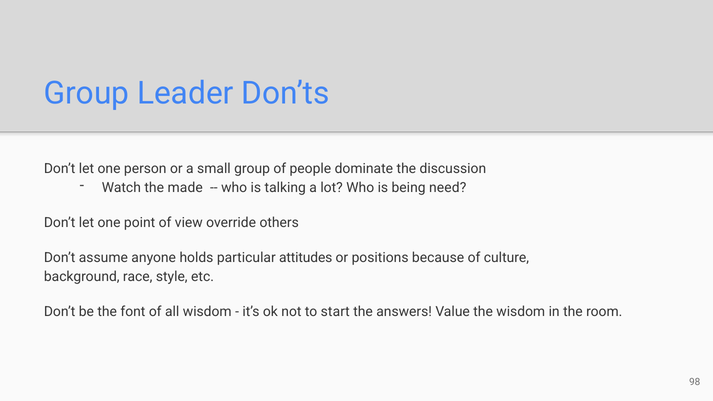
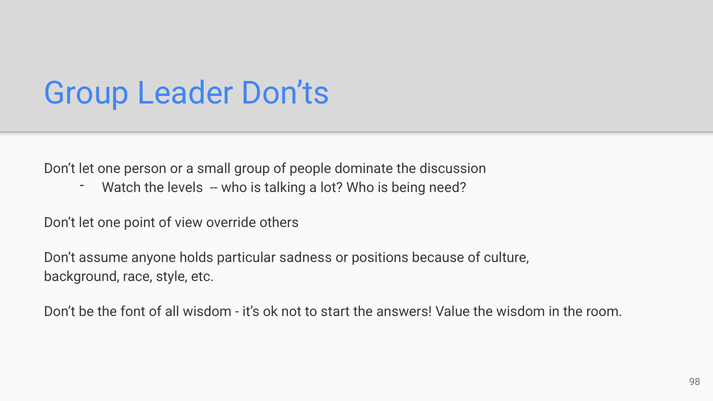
made: made -> levels (185, 188)
attitudes: attitudes -> sadness (306, 258)
